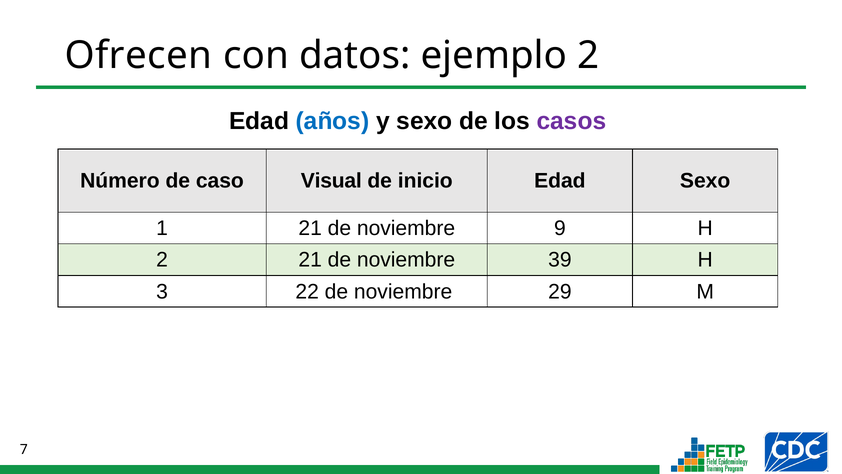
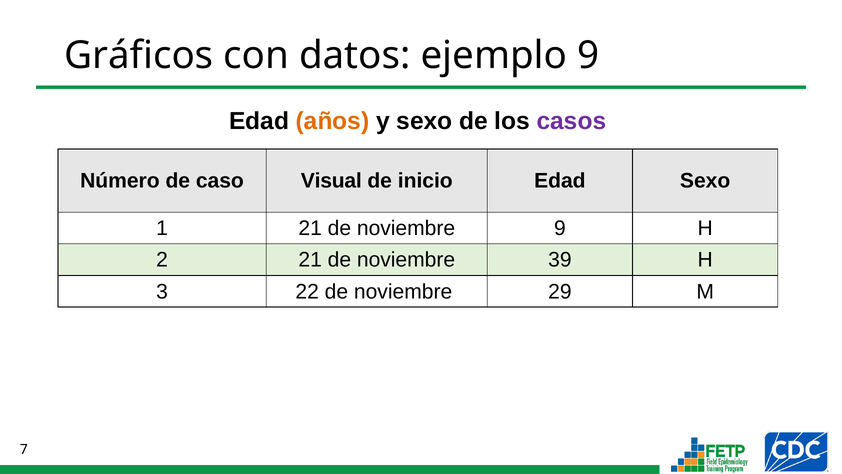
Ofrecen: Ofrecen -> Gráficos (139, 55)
ejemplo 2: 2 -> 9 (588, 55)
años colour: blue -> orange (333, 121)
